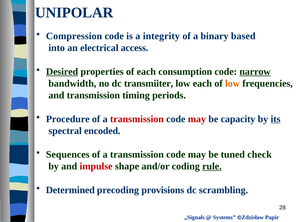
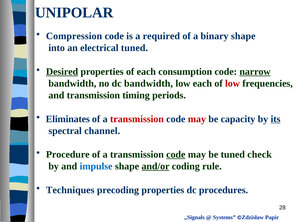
integrity: integrity -> required (161, 36)
binary based: based -> shape (243, 36)
electrical access: access -> tuned (134, 48)
dc transmiiter: transmiiter -> bandwidth (148, 83)
low colour: orange -> red (232, 83)
Procedure: Procedure -> Eliminates (68, 119)
encoded: encoded -> channel (102, 131)
Sequences: Sequences -> Procedure (68, 154)
code underline: none -> present (176, 154)
impulse colour: red -> blue (96, 166)
and/or underline: none -> present (156, 166)
rule underline: present -> none (212, 166)
Determined: Determined -> Techniques (70, 190)
precoding provisions: provisions -> properties (163, 190)
scrambling: scrambling -> procedures (223, 190)
